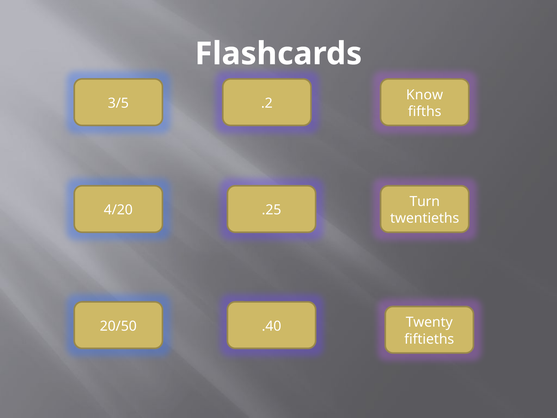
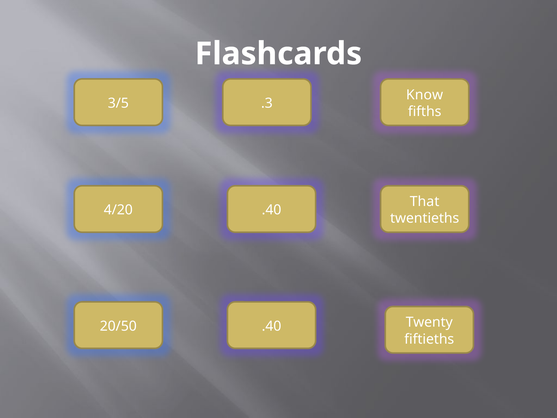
.2: .2 -> .3 (267, 103)
Turn: Turn -> That (425, 201)
.25: .25 -> .40 (272, 210)
